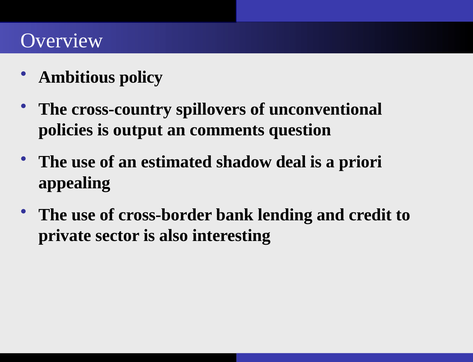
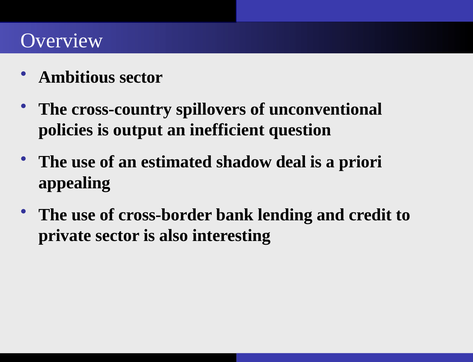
Ambitious policy: policy -> sector (141, 77)
comments: comments -> inefficient (227, 130)
